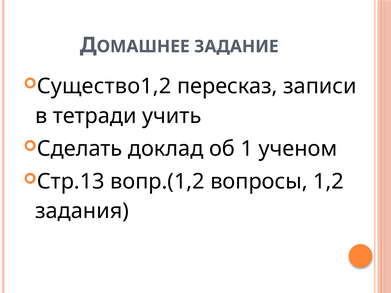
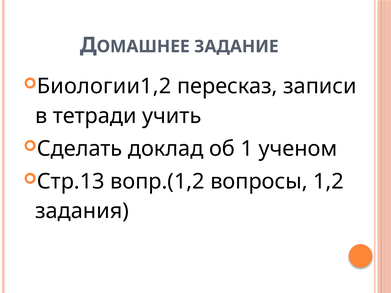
Существо1,2: Существо1,2 -> Биологии1,2 (104, 86)
